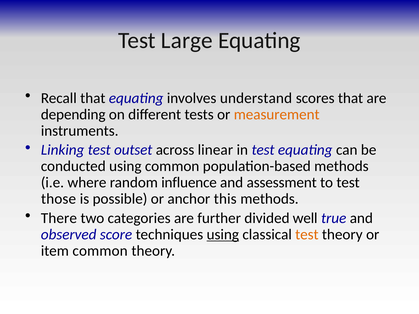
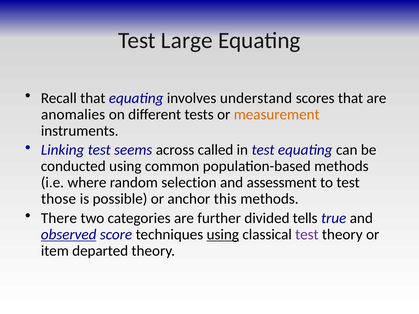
depending: depending -> anomalies (73, 115)
outset: outset -> seems (133, 150)
linear: linear -> called (215, 150)
influence: influence -> selection (189, 183)
well: well -> tells (305, 218)
observed underline: none -> present (69, 235)
test colour: orange -> purple (307, 235)
item common: common -> departed (100, 251)
